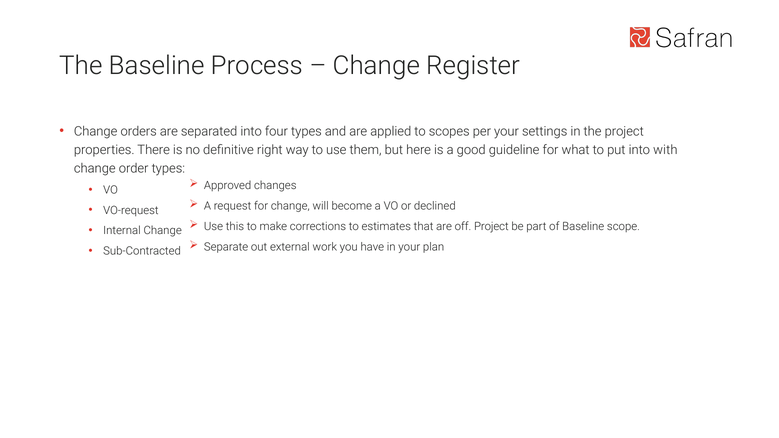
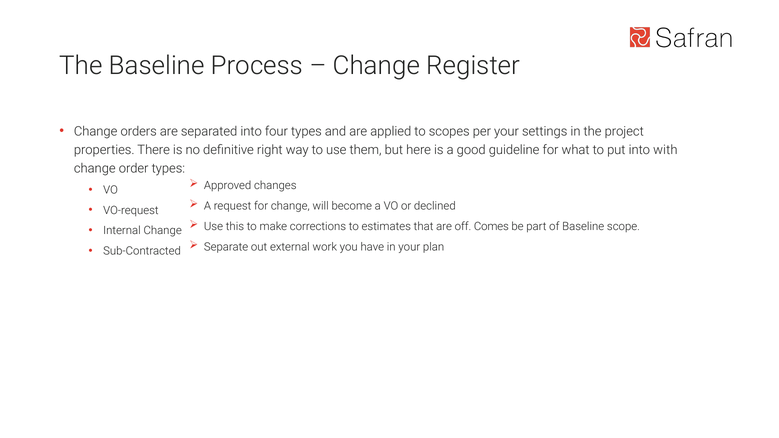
off Project: Project -> Comes (491, 226)
